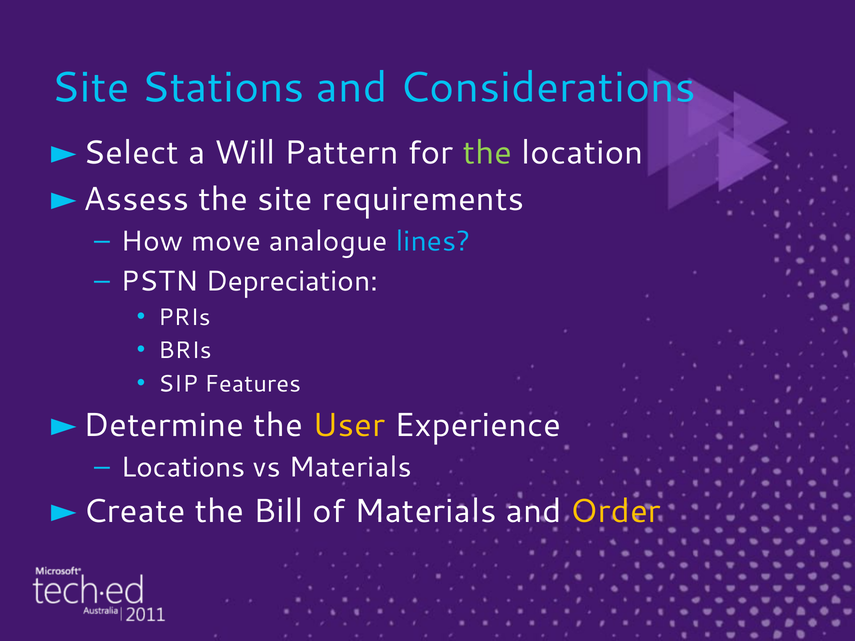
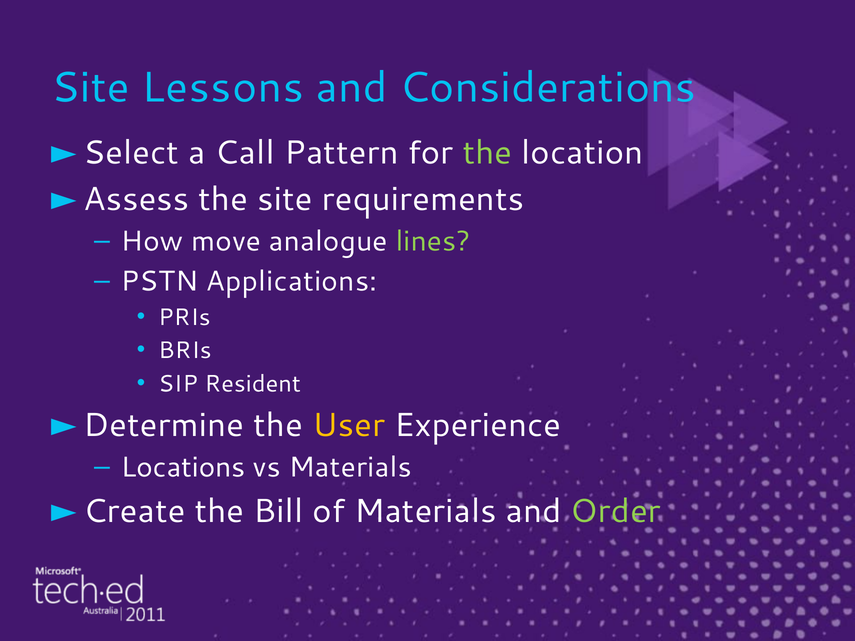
Stations: Stations -> Lessons (223, 88)
Will: Will -> Call (245, 153)
lines colour: light blue -> light green (433, 242)
Depreciation: Depreciation -> Applications (292, 281)
Features: Features -> Resident (253, 384)
Order colour: yellow -> light green (616, 512)
